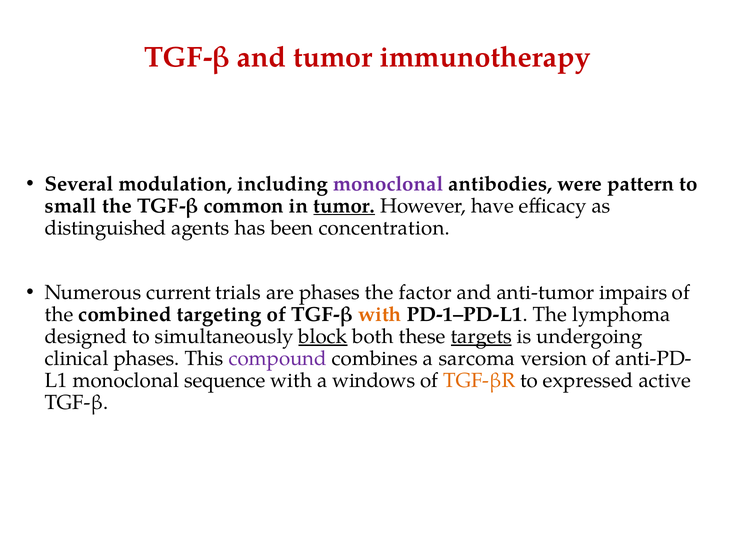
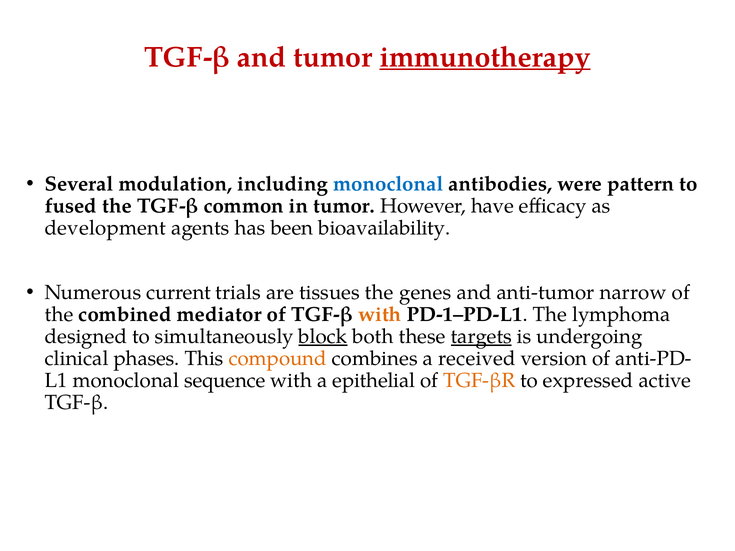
immunotherapy underline: none -> present (485, 57)
monoclonal colour: purple -> blue (388, 184)
small: small -> fused (71, 206)
tumor underline: present -> none (344, 206)
distinguished: distinguished -> development (105, 228)
concentration: concentration -> bioavailability (384, 228)
are phases: phases -> tissues (329, 293)
factor: factor -> genes (425, 293)
impairs: impairs -> narrow (633, 293)
targeting: targeting -> mediator (219, 315)
compound colour: purple -> orange (278, 359)
sarcoma: sarcoma -> received (477, 359)
windows: windows -> epithelial (374, 381)
